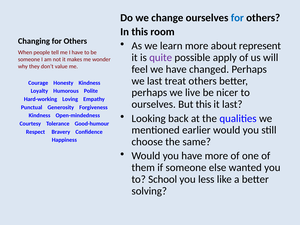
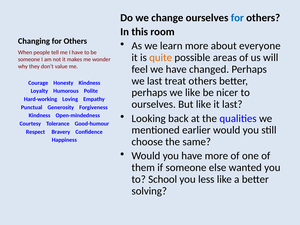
represent: represent -> everyone (260, 46)
quite colour: purple -> orange (161, 58)
apply: apply -> areas (225, 58)
we live: live -> like (193, 93)
But this: this -> like (203, 104)
